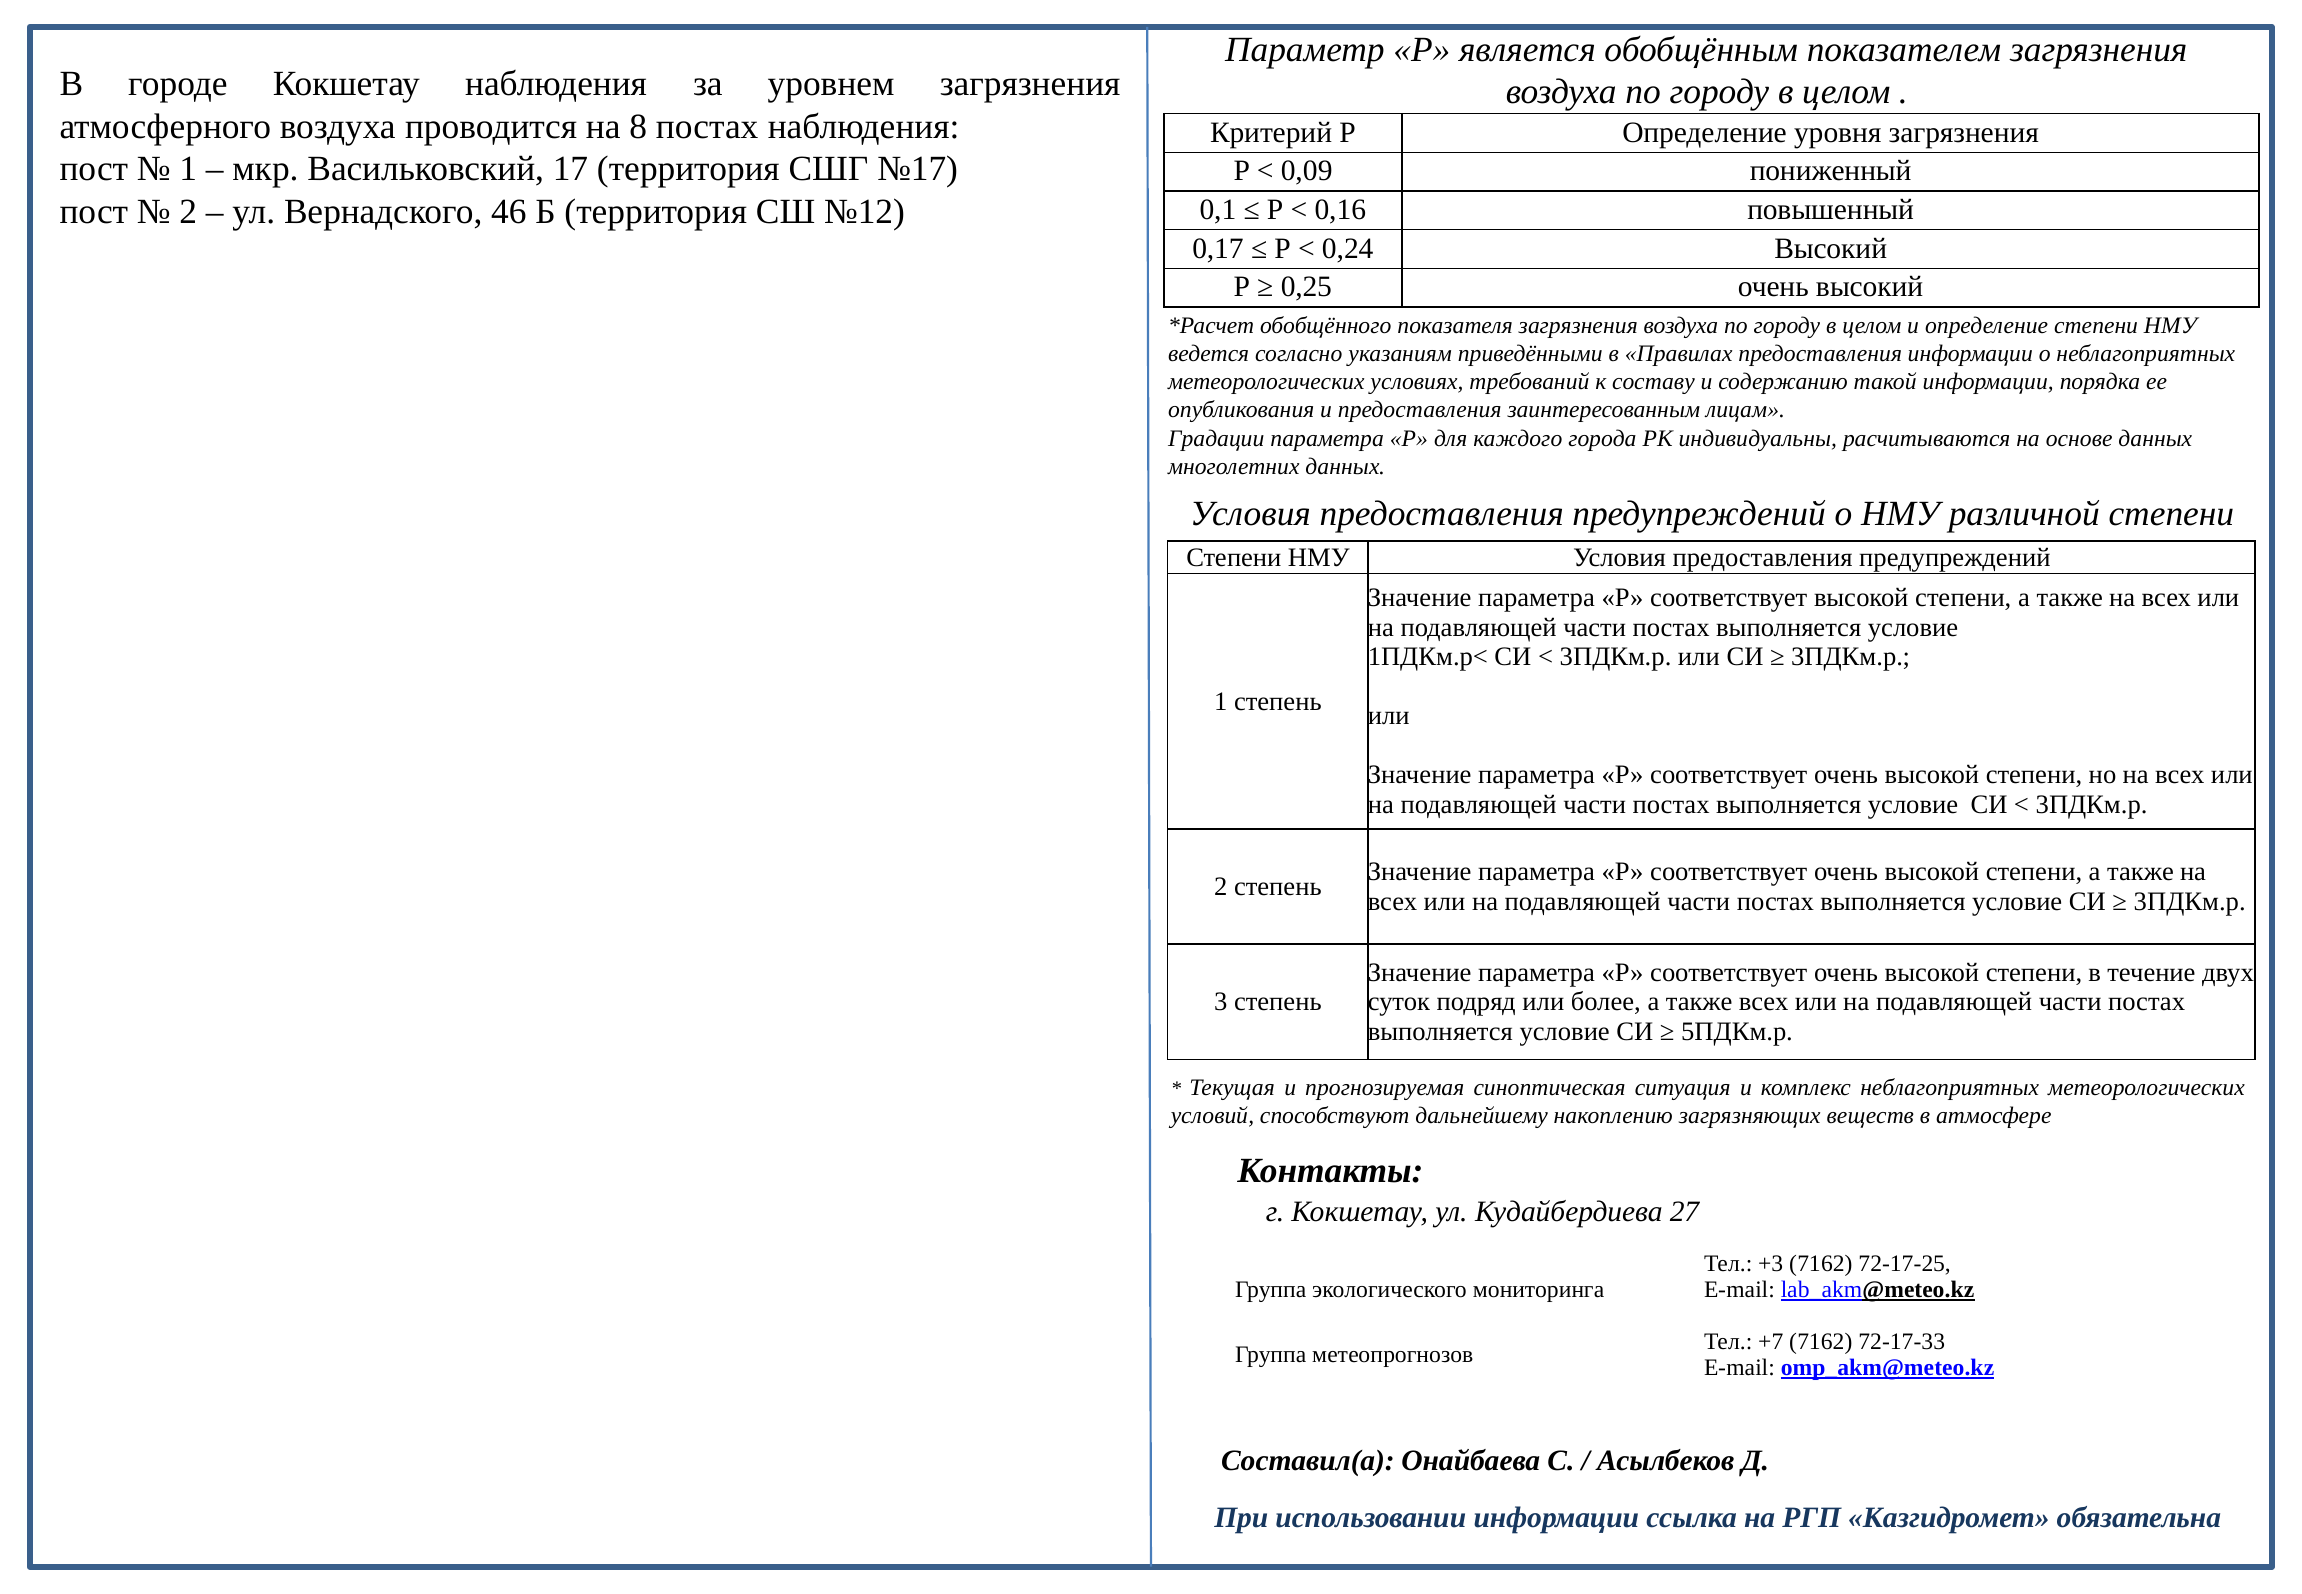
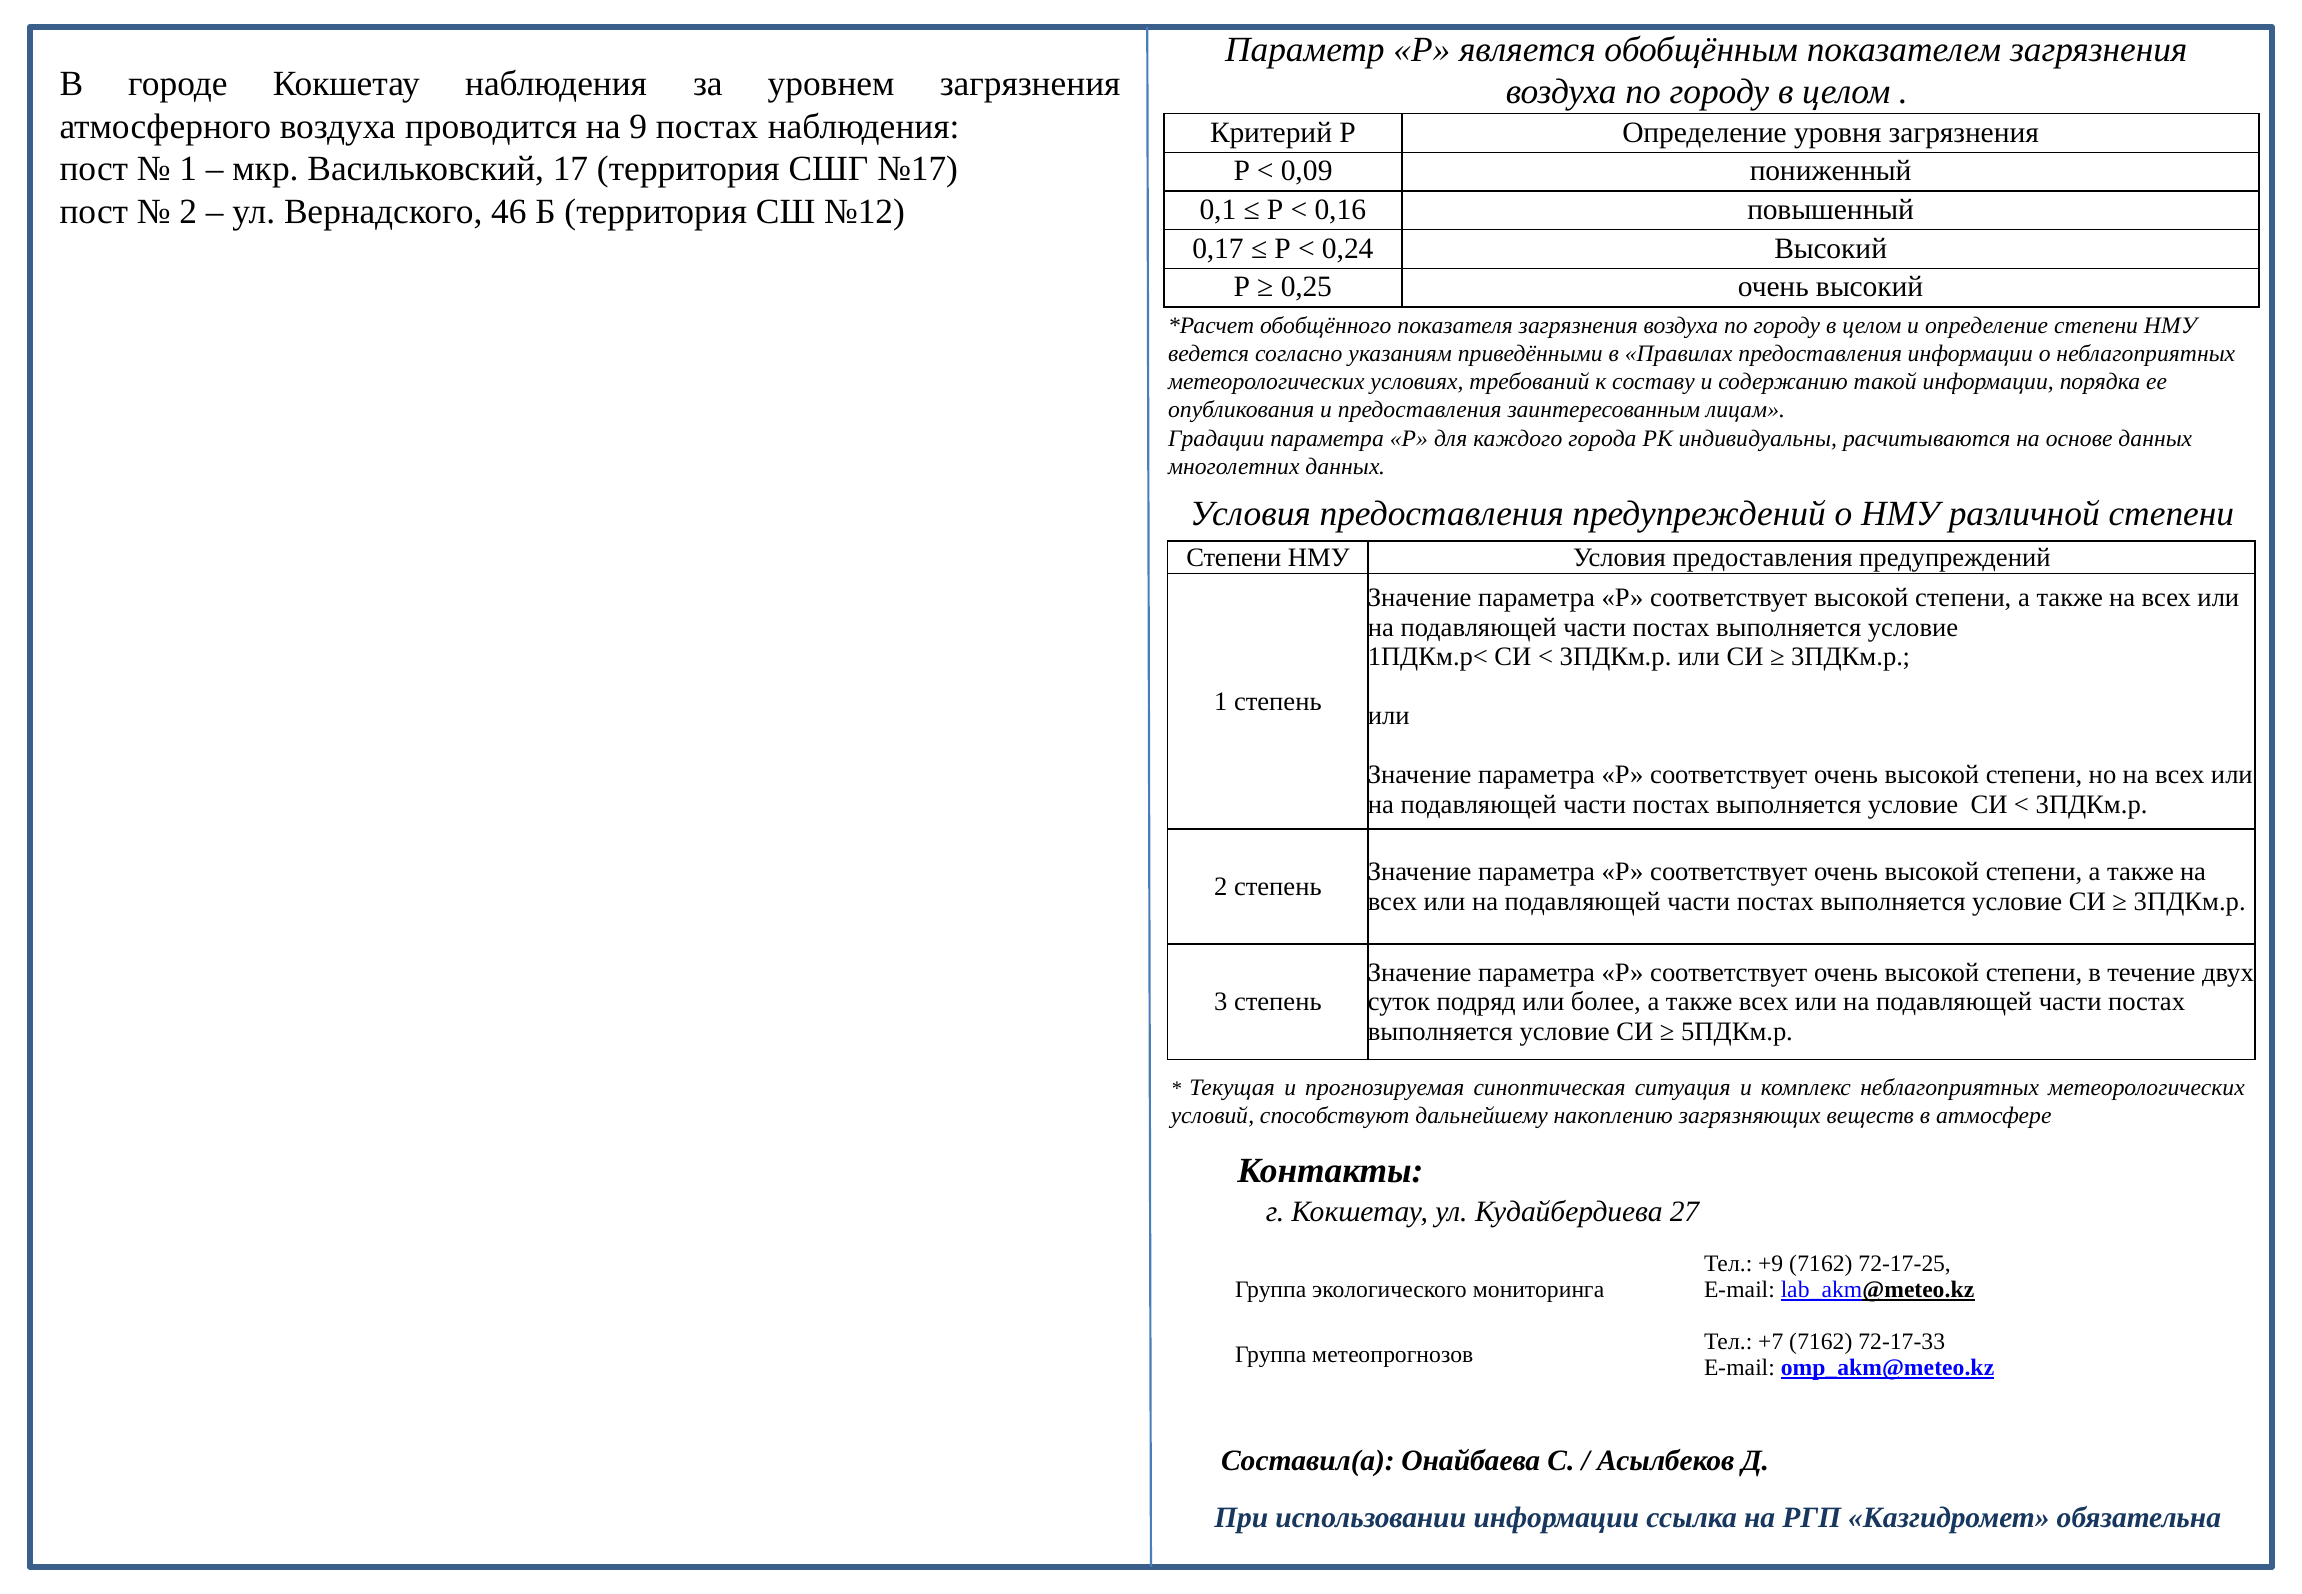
8: 8 -> 9 (638, 126)
+3: +3 -> +9 (1771, 1263)
